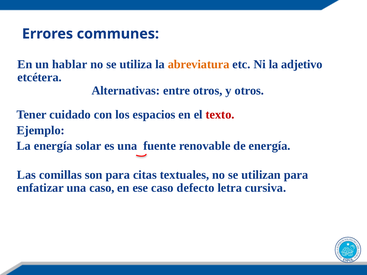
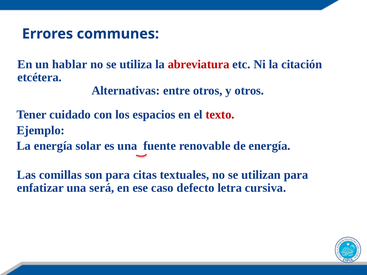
abreviatura colour: orange -> red (199, 64)
adjetivo: adjetivo -> citación (302, 64)
una caso: caso -> será (102, 188)
